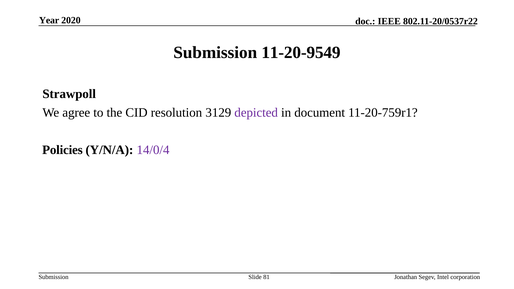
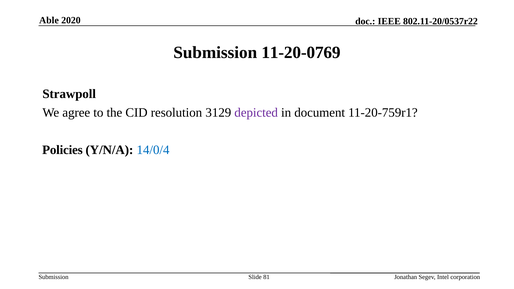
Year: Year -> Able (49, 20)
11-20-9549: 11-20-9549 -> 11-20-0769 (301, 53)
14/0/4 colour: purple -> blue (153, 150)
